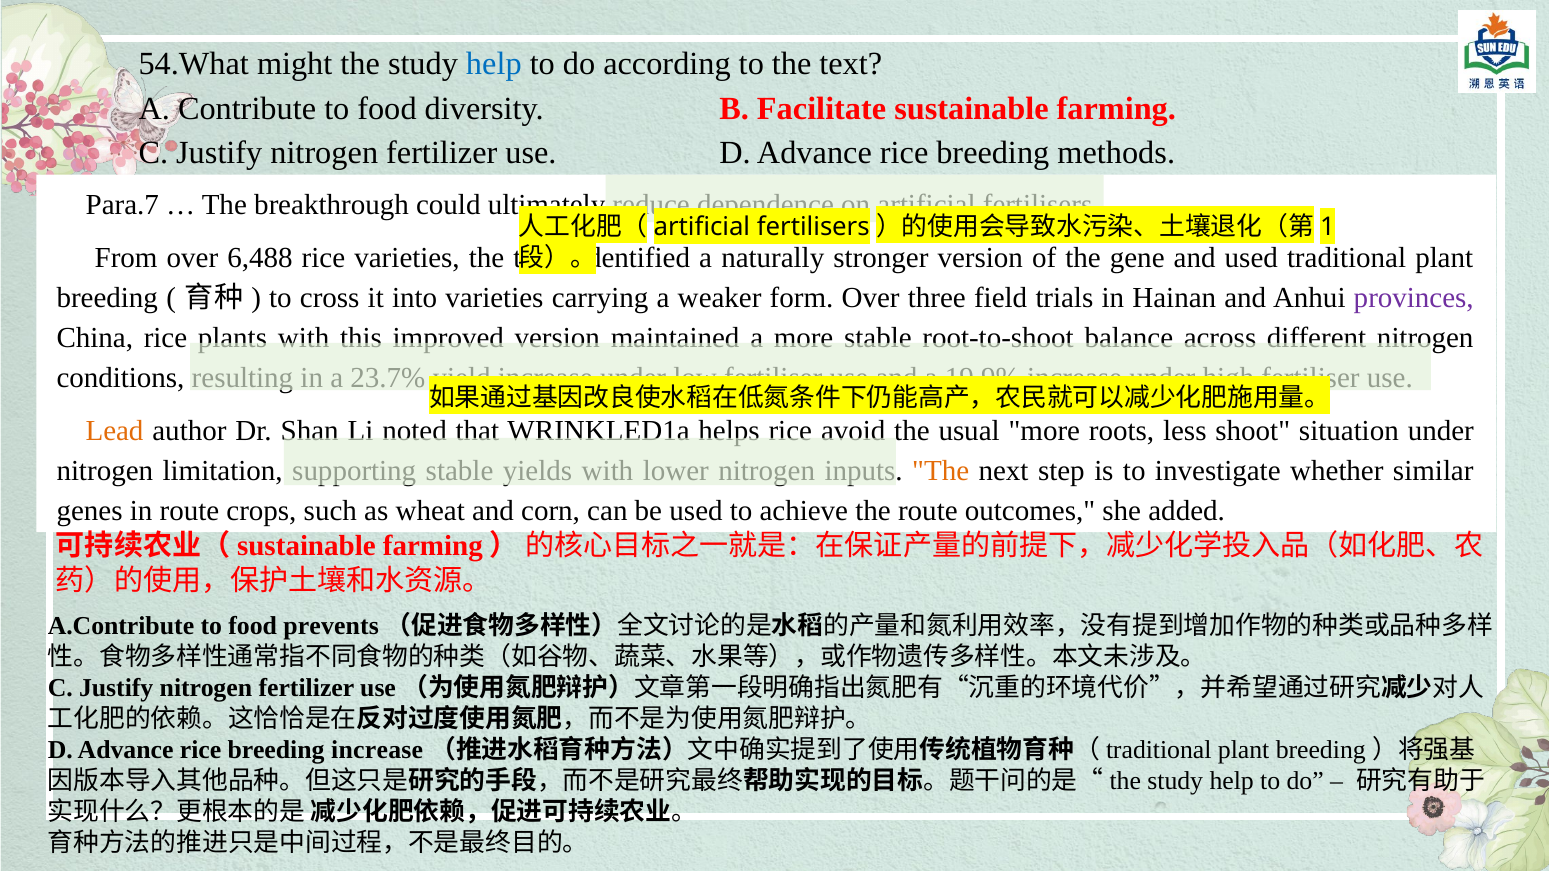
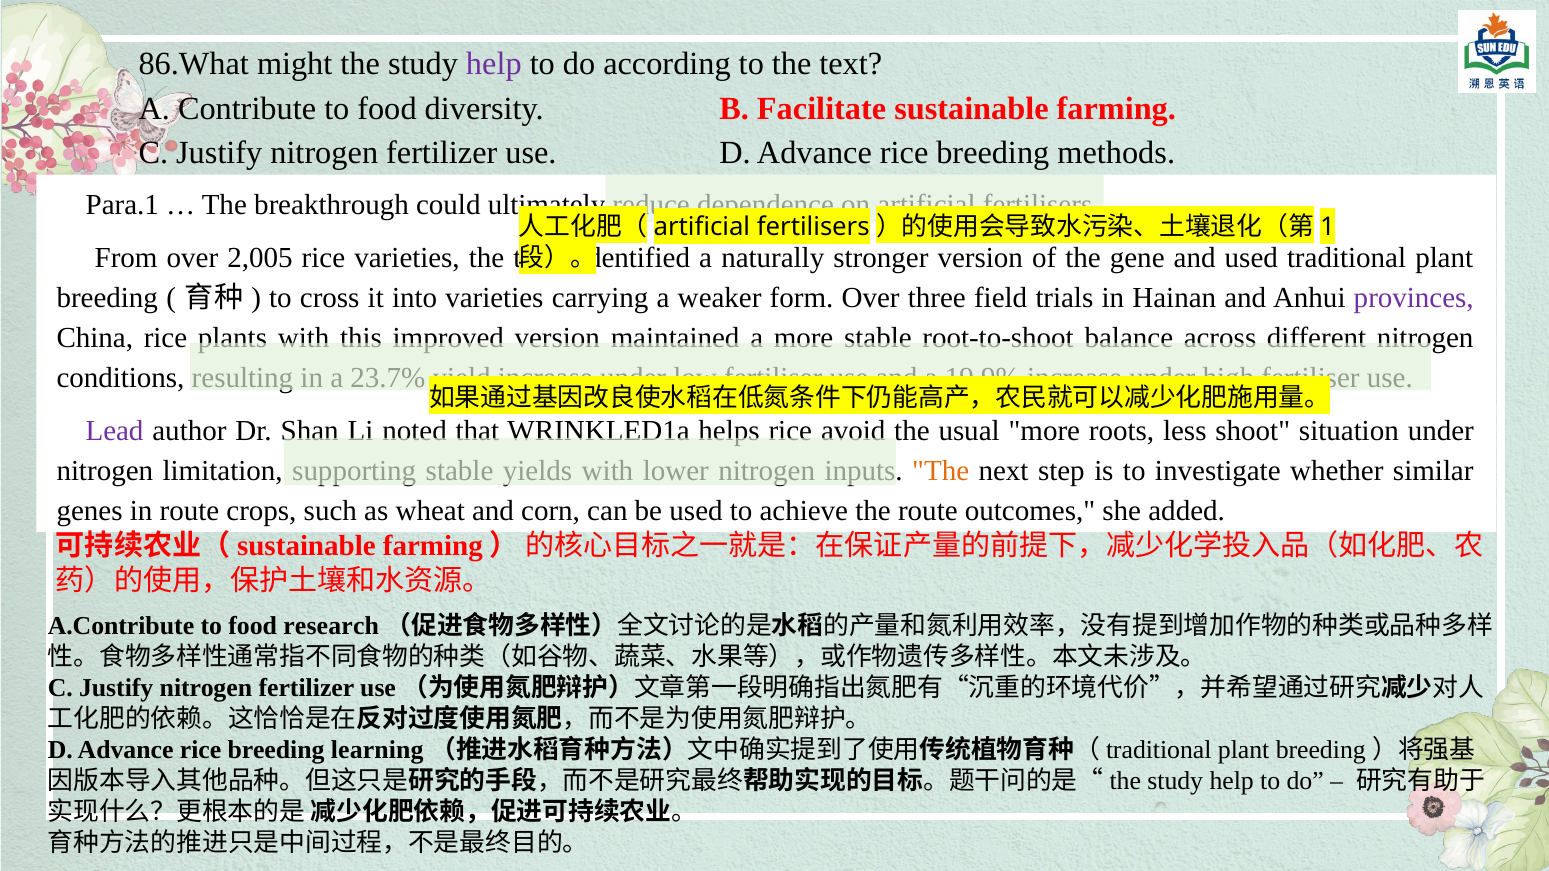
54.What: 54.What -> 86.What (194, 64)
help colour: blue -> purple (494, 64)
Para.7: Para.7 -> Para.1 (122, 205)
6,488: 6,488 -> 2,005 (260, 258)
Lead colour: orange -> purple (115, 431)
prevents: prevents -> research (331, 626)
breeding increase: increase -> learning (377, 750)
